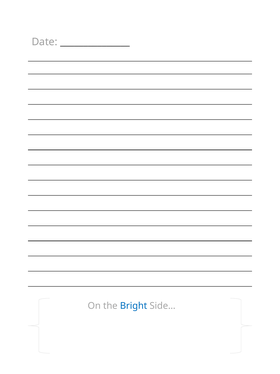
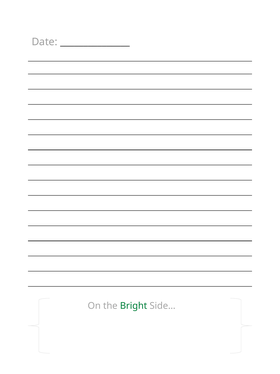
Bright colour: blue -> green (134, 305)
